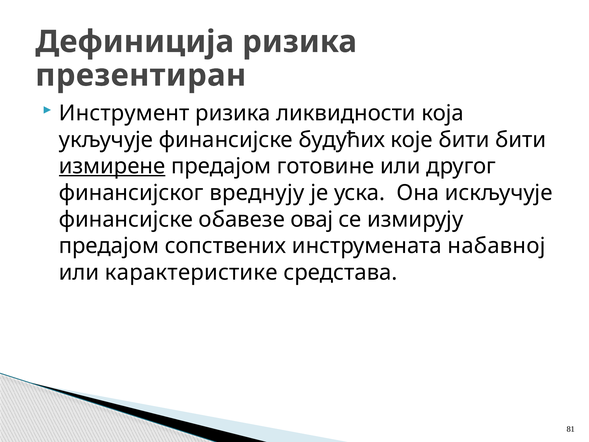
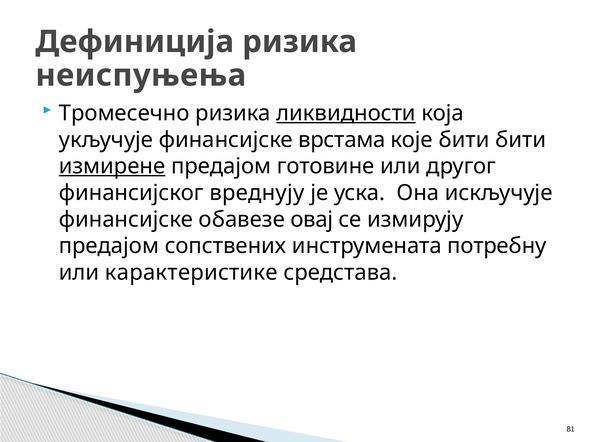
презентиран: презентиран -> неиспуњења (141, 75)
Инструмент: Инструмент -> Тромесечно (124, 113)
ликвидности underline: none -> present (346, 113)
будућих: будућих -> врстама (342, 140)
набавној: набавној -> потребну (497, 246)
